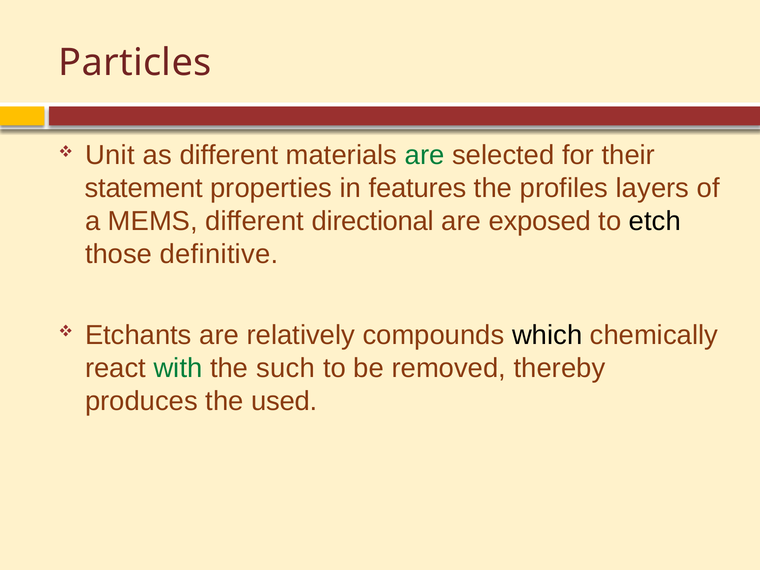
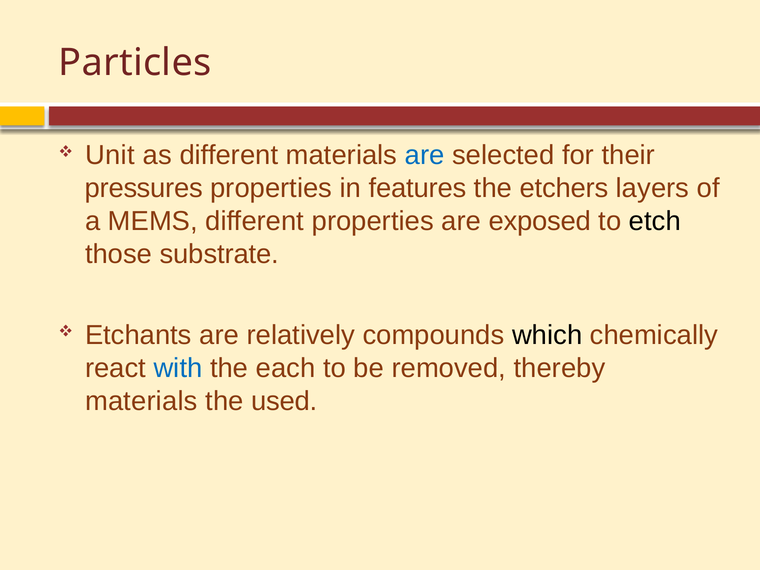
are colour: green -> blue (425, 155)
statement: statement -> pressures (144, 188)
profiles: profiles -> etchers (564, 188)
different directional: directional -> properties (373, 221)
definitive: definitive -> substrate (219, 254)
with colour: green -> blue (178, 368)
such: such -> each (286, 368)
produces: produces -> materials (141, 401)
